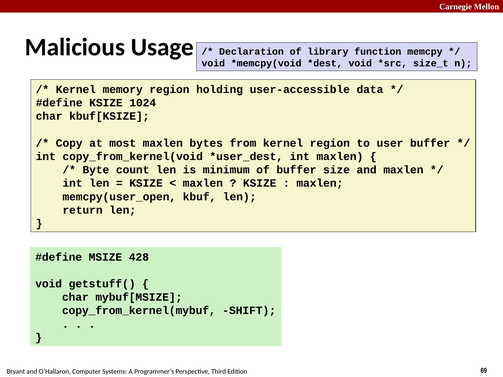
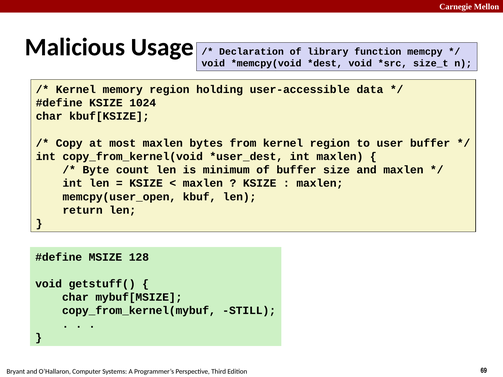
428: 428 -> 128 (139, 257)
SHIFT: SHIFT -> STILL (249, 311)
